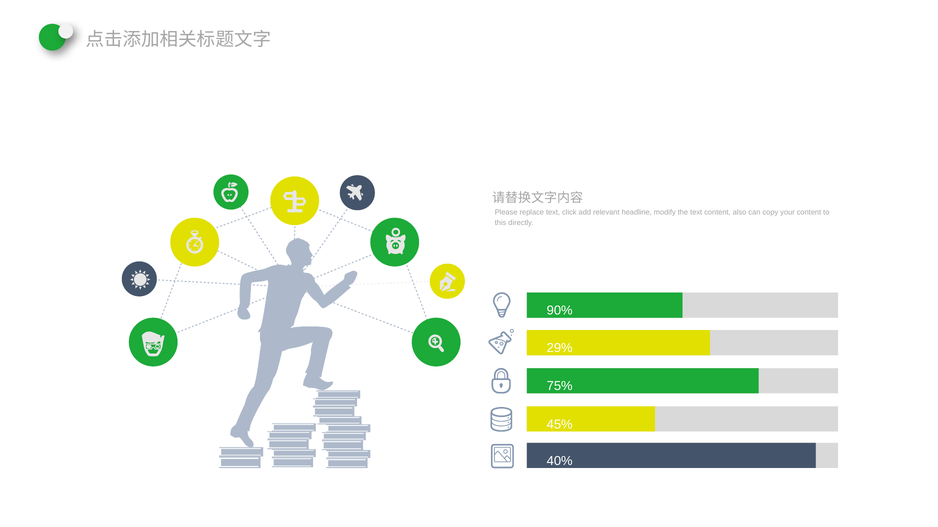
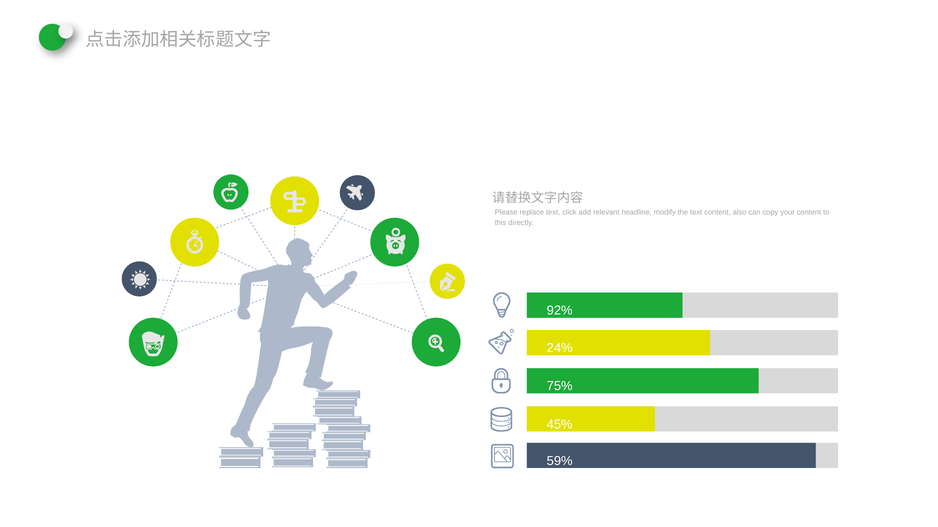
90%: 90% -> 92% (560, 311)
29%: 29% -> 24% (560, 348)
40%: 40% -> 59% (560, 461)
